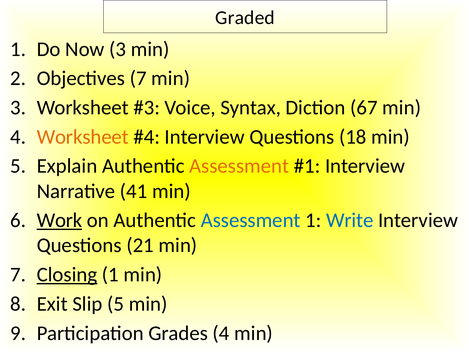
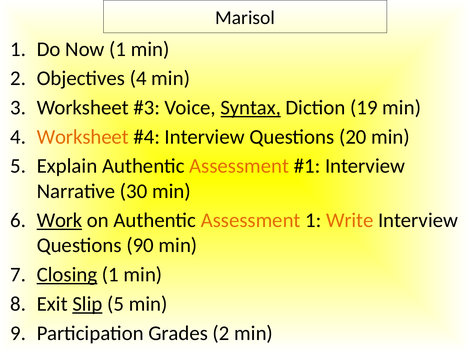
Graded: Graded -> Marisol (245, 18)
Now 3: 3 -> 1 (118, 49)
Objectives 7: 7 -> 4 (138, 78)
Syntax underline: none -> present (251, 108)
67: 67 -> 19 (364, 108)
18: 18 -> 20 (353, 137)
41: 41 -> 30 (134, 191)
Assessment colour: blue -> orange (251, 220)
Write colour: blue -> orange (350, 220)
21: 21 -> 90 (140, 245)
Slip underline: none -> present (87, 304)
Grades 4: 4 -> 2 (221, 333)
